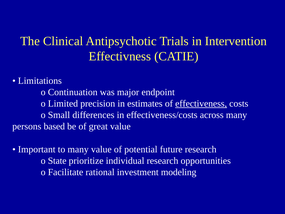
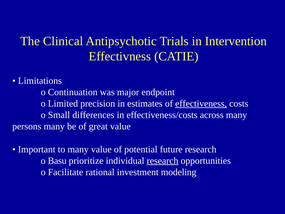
persons based: based -> many (54, 126)
State: State -> Basu (57, 160)
research underline: none -> present (163, 160)
